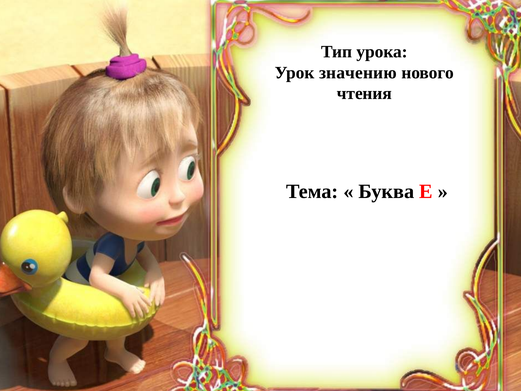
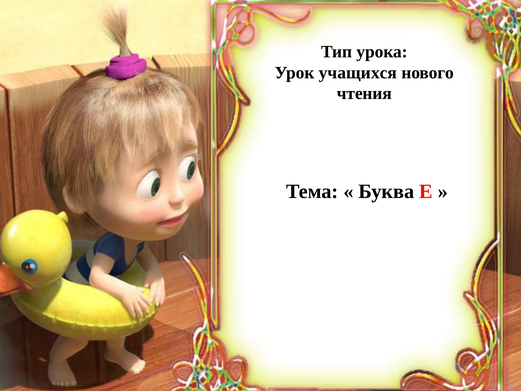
значению: значению -> учащихся (358, 73)
